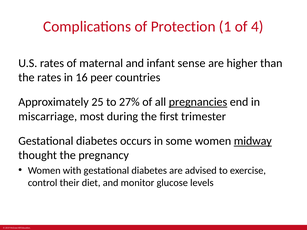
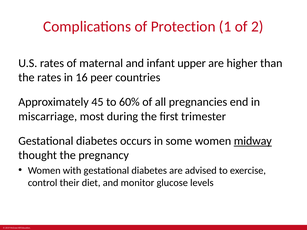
4: 4 -> 2 (257, 27)
sense: sense -> upper (192, 63)
25: 25 -> 45 (97, 102)
27%: 27% -> 60% (129, 102)
pregnancies underline: present -> none (198, 102)
